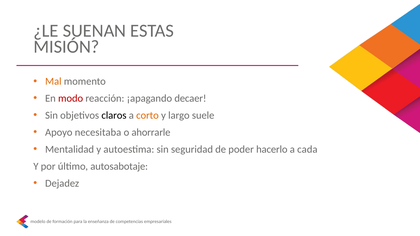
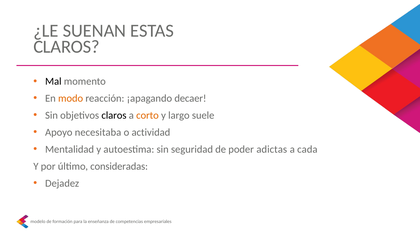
MISIÓN: MISIÓN -> CLAROS (67, 47)
Mal colour: orange -> black (53, 82)
modo colour: red -> orange (71, 99)
ahorrarle: ahorrarle -> actividad (151, 132)
hacerlo: hacerlo -> adictas (272, 149)
autosabotaje: autosabotaje -> consideradas (119, 166)
